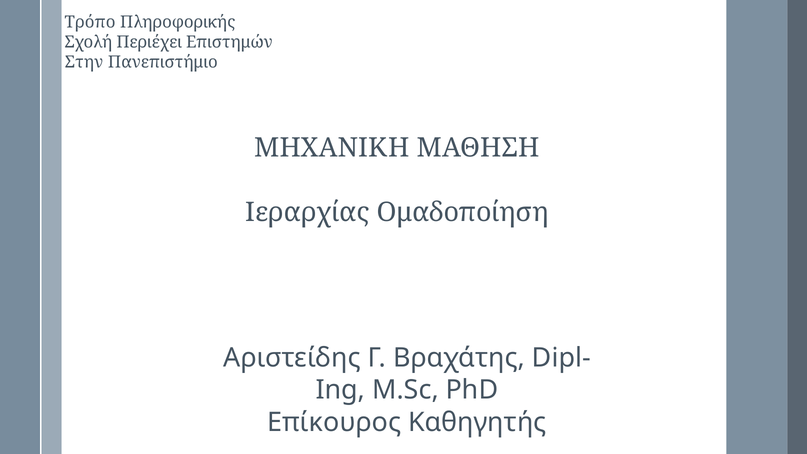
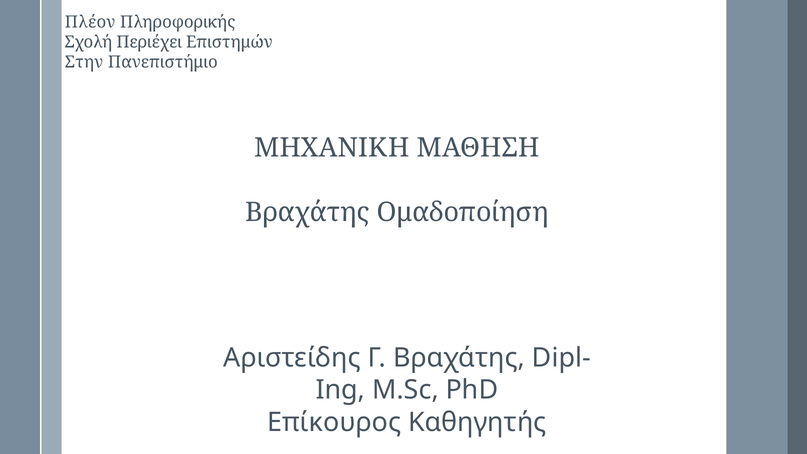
Τρόπο: Τρόπο -> Πλέον (90, 22)
Ιεραρχίας: Ιεραρχίας -> Βραχάτης (308, 213)
